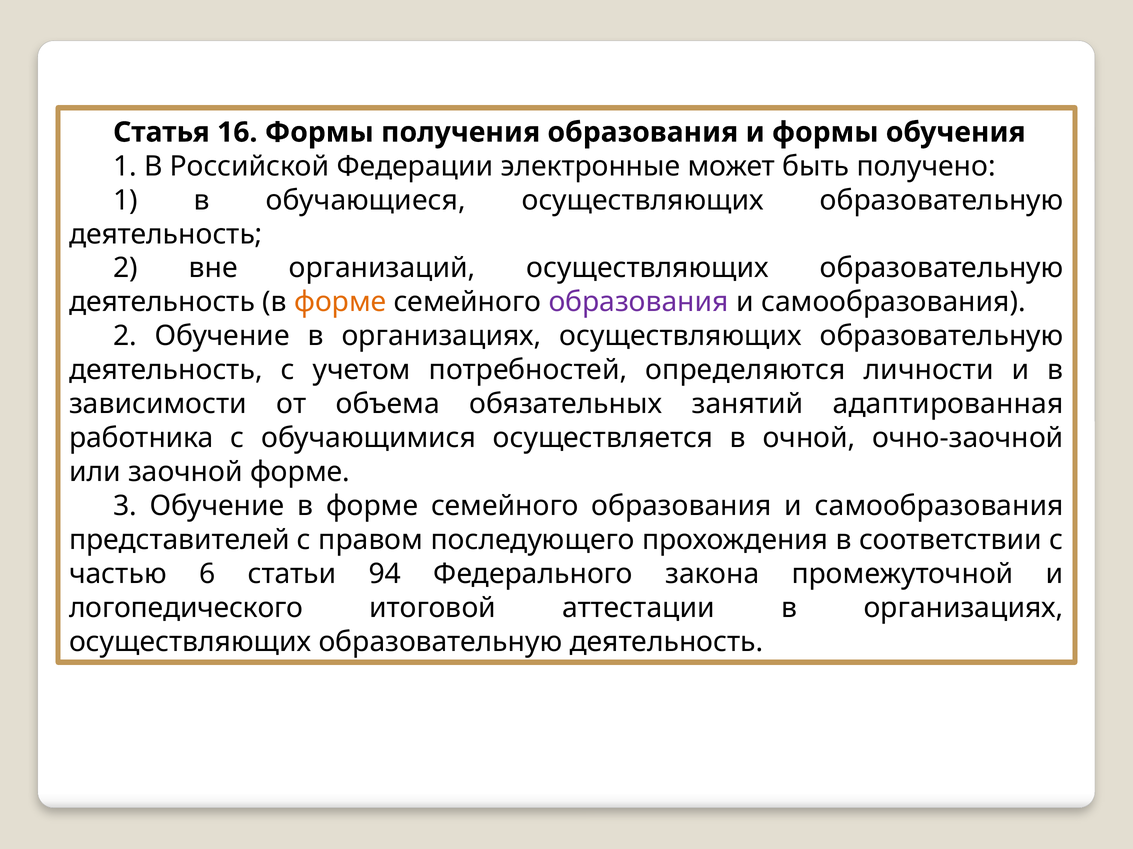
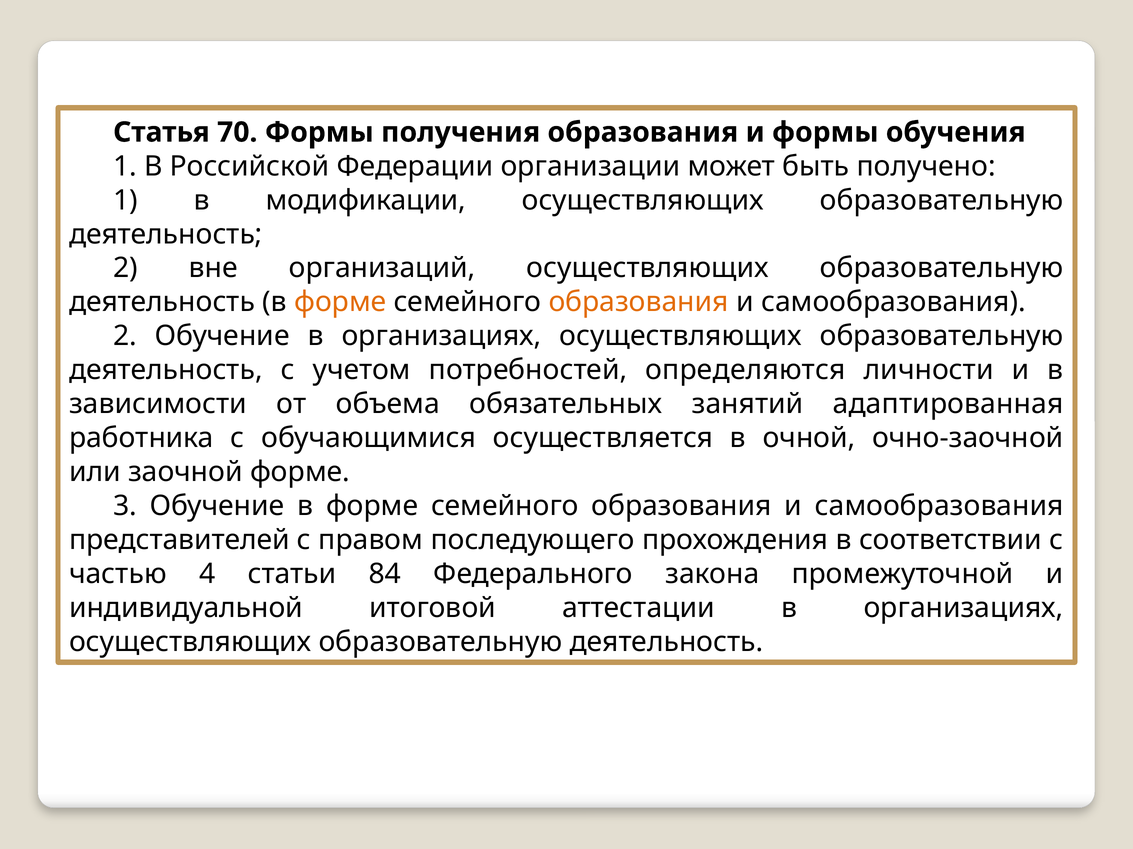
16: 16 -> 70 (237, 132)
электронные: электронные -> организации (590, 166)
обучающиеся: обучающиеся -> модификации (366, 200)
образования colour: purple -> orange (639, 302)
6: 6 -> 4 (207, 574)
94: 94 -> 84 (385, 574)
логопедического: логопедического -> индивидуальной (186, 608)
